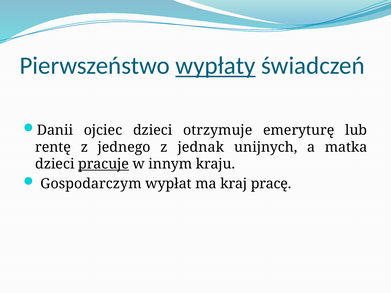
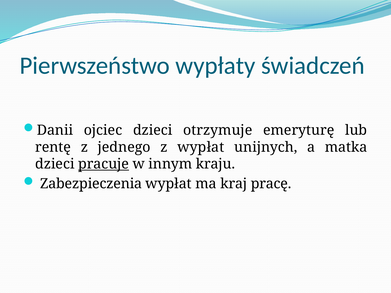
wypłaty underline: present -> none (215, 66)
z jednak: jednak -> wypłat (201, 147)
Gospodarczym: Gospodarczym -> Zabezpieczenia (91, 184)
